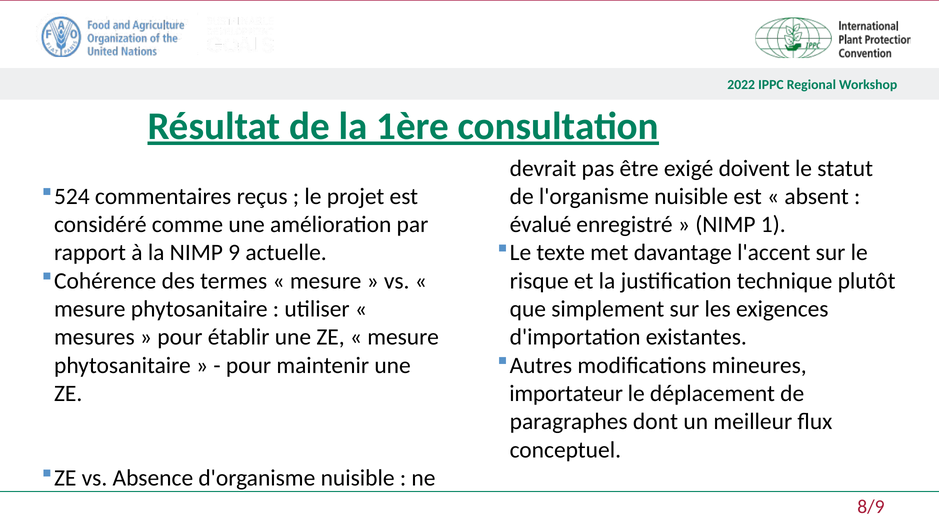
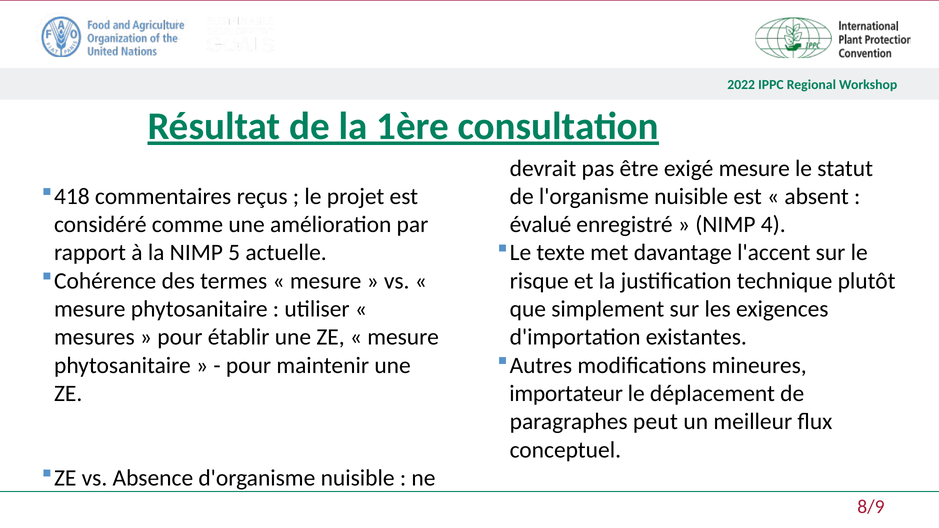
exigé doivent: doivent -> mesure (754, 168)
524: 524 -> 418 (72, 196)
1: 1 -> 4 (773, 225)
9: 9 -> 5 (234, 253)
dont: dont -> peut (655, 422)
